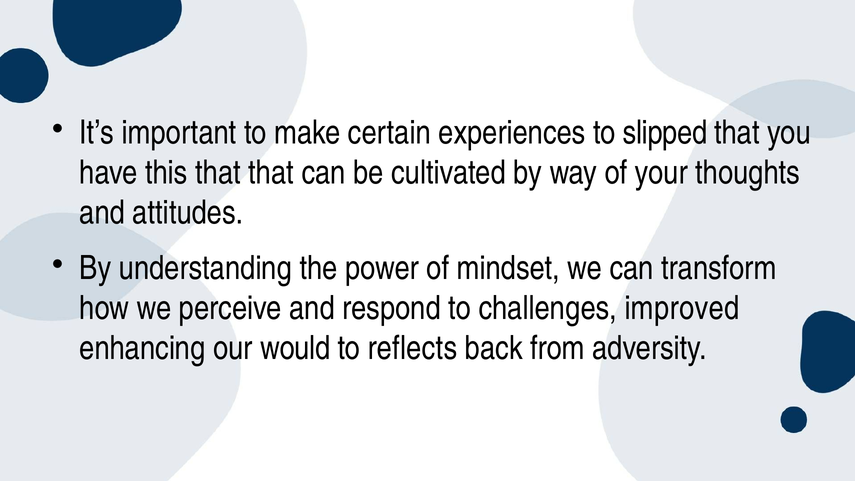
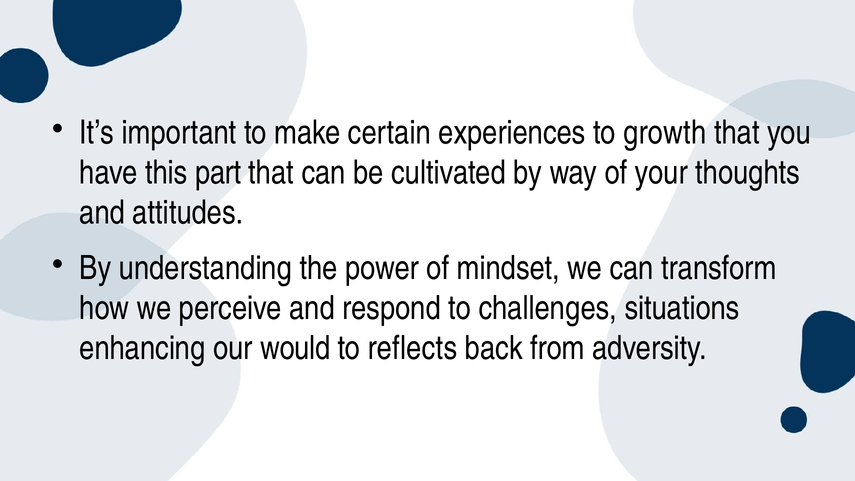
slipped: slipped -> growth (665, 133)
this that: that -> part (218, 173)
improved: improved -> situations (682, 308)
